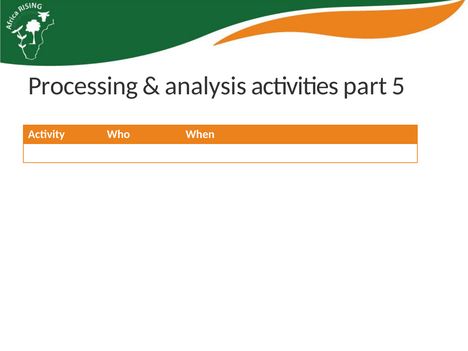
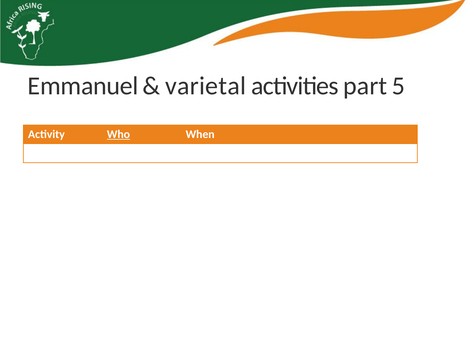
Processing: Processing -> Emmanuel (83, 86)
analysis: analysis -> varietal (206, 86)
Who underline: none -> present (118, 134)
